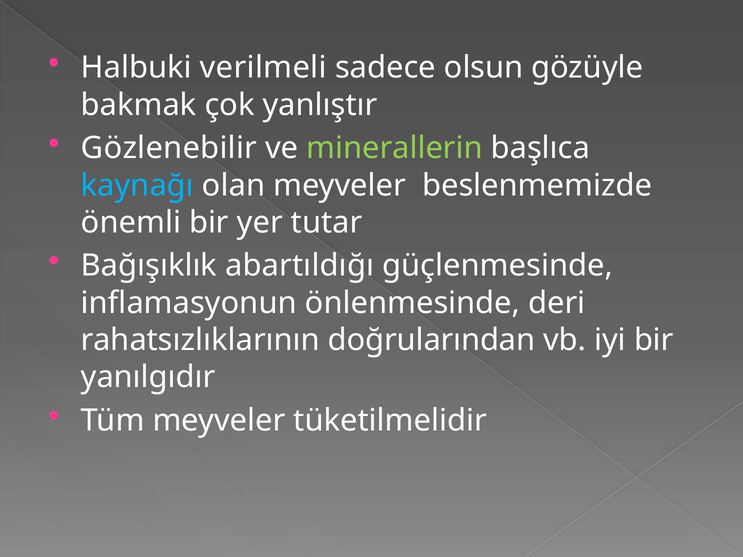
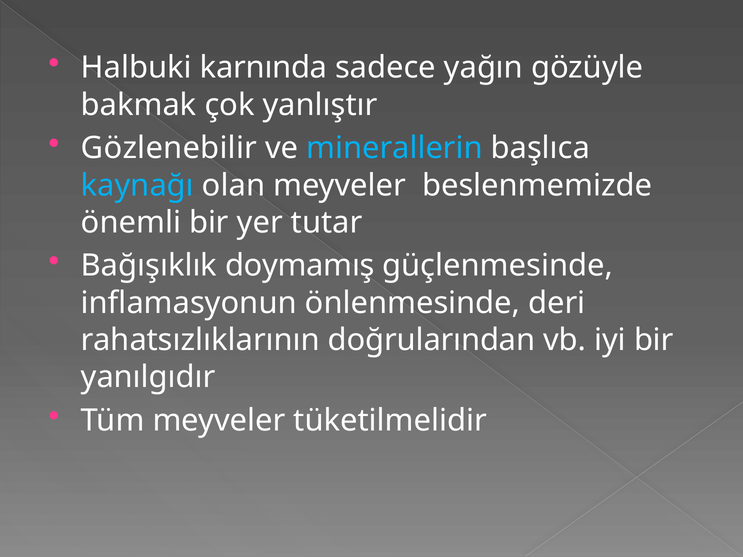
verilmeli: verilmeli -> karnında (264, 68)
olsun: olsun -> yağın (484, 68)
minerallerin colour: light green -> light blue (395, 148)
abartıldığı: abartıldığı -> doymamış (300, 266)
